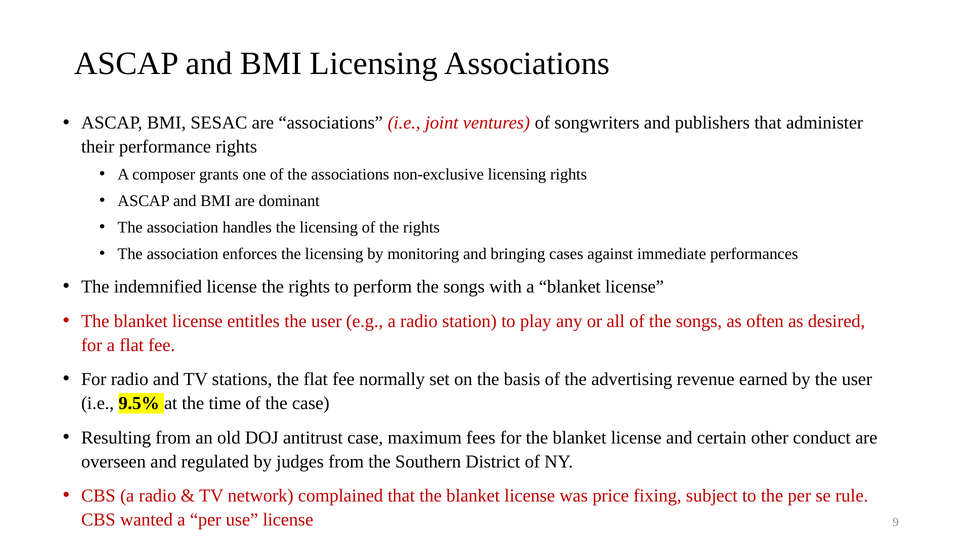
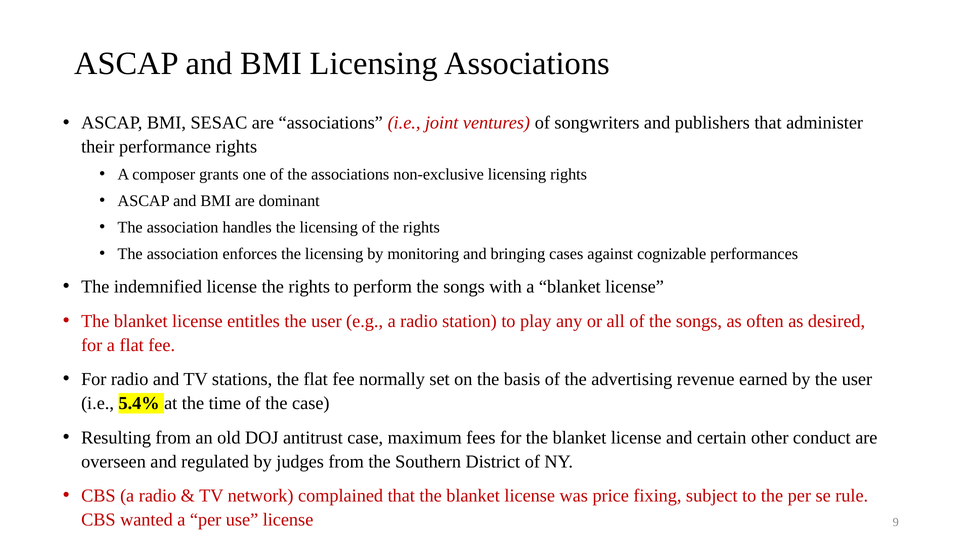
immediate: immediate -> cognizable (672, 254)
9.5%: 9.5% -> 5.4% (139, 404)
